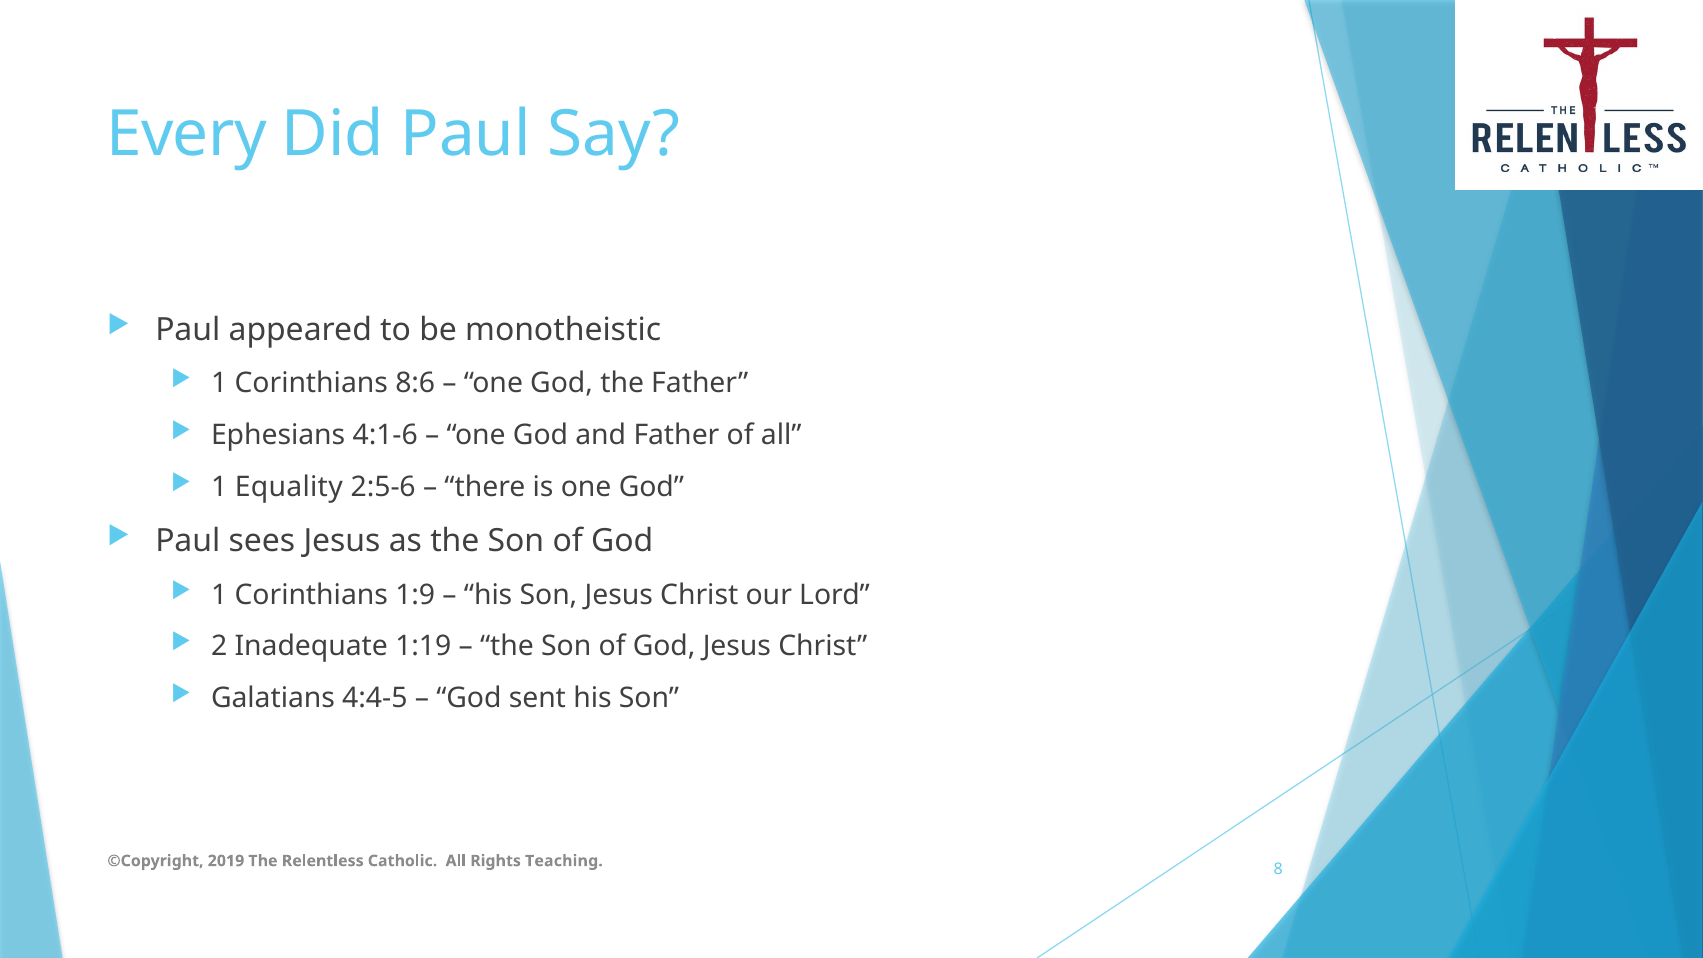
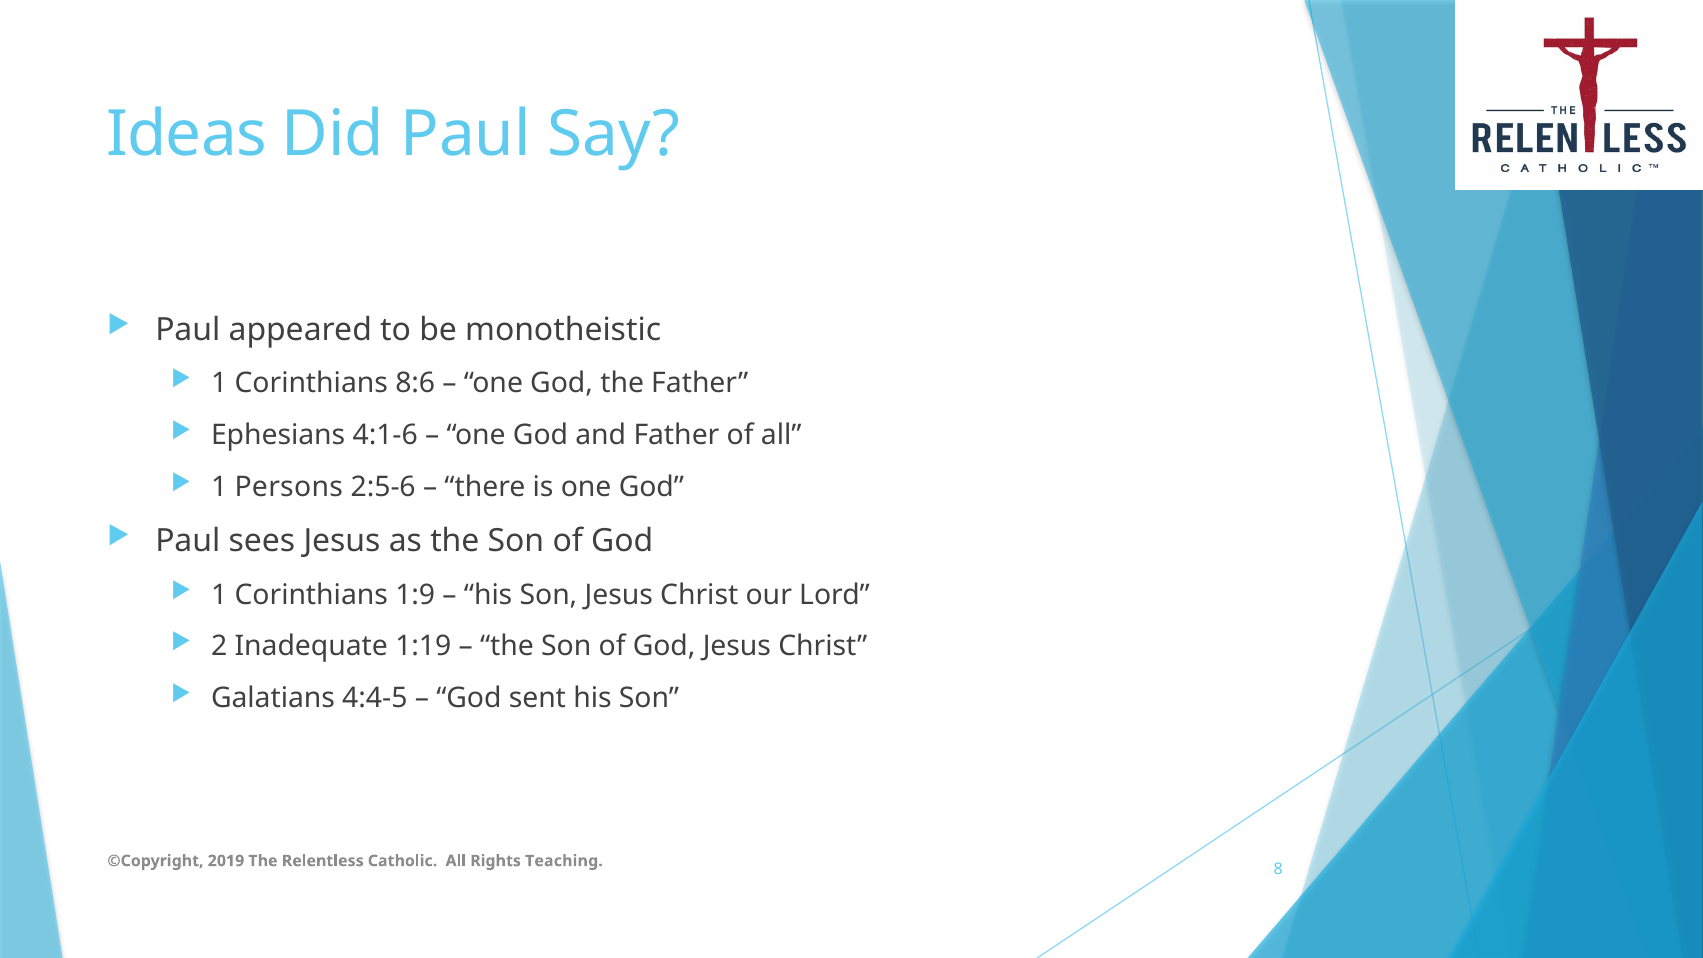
Every: Every -> Ideas (186, 134)
Equality: Equality -> Persons (289, 487)
